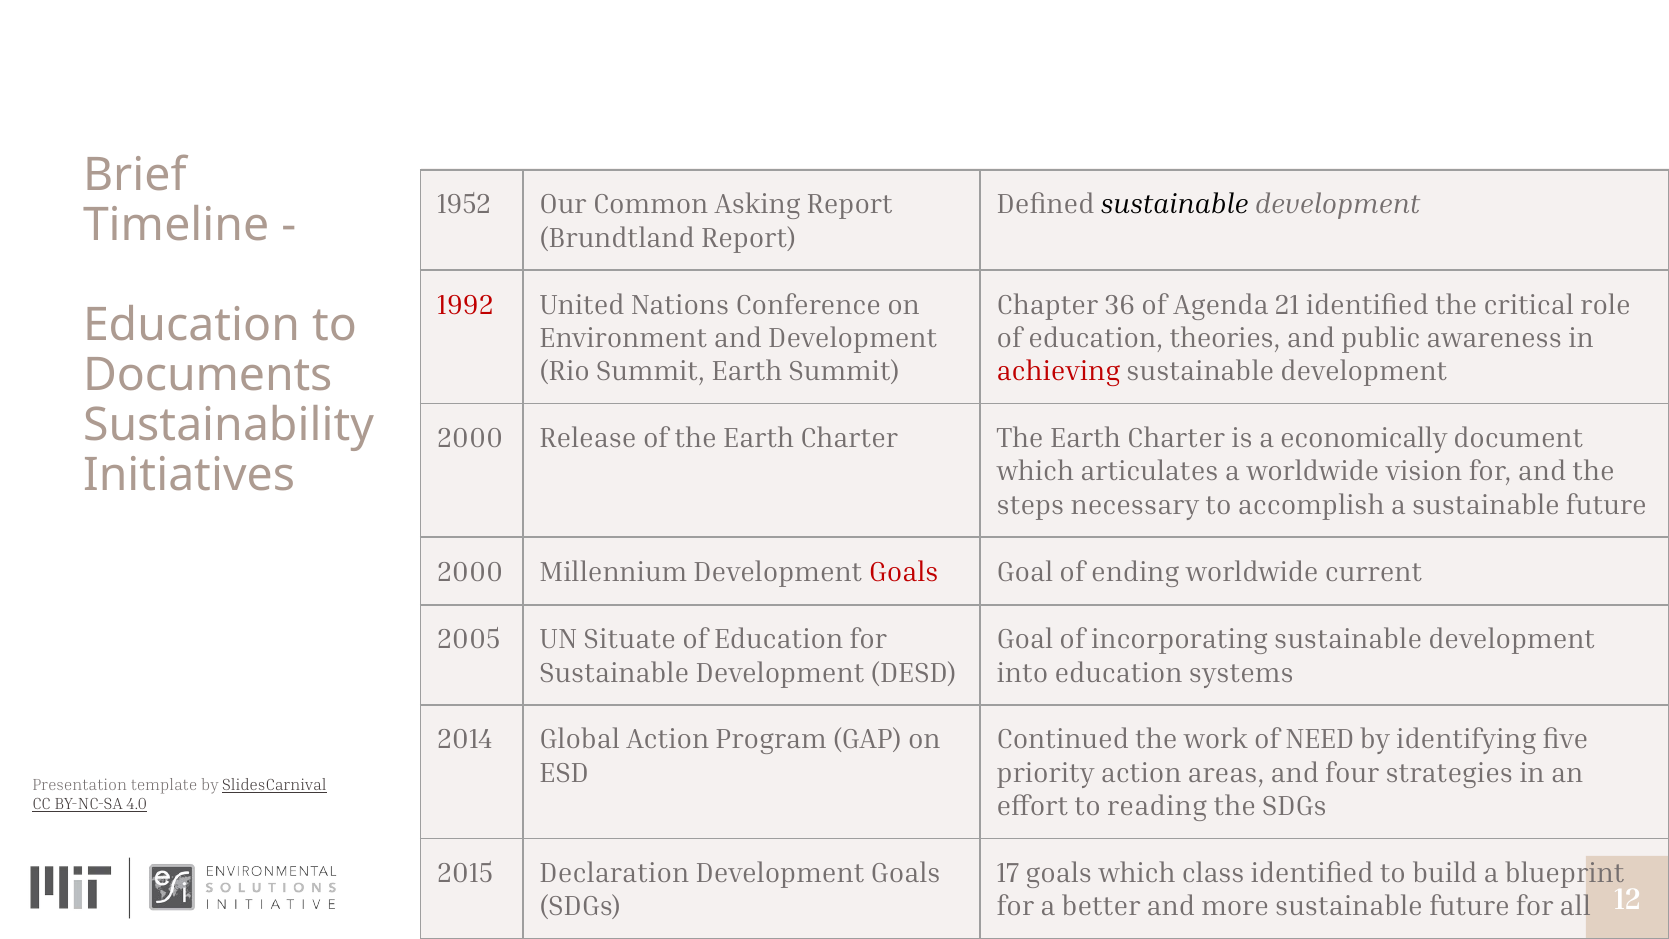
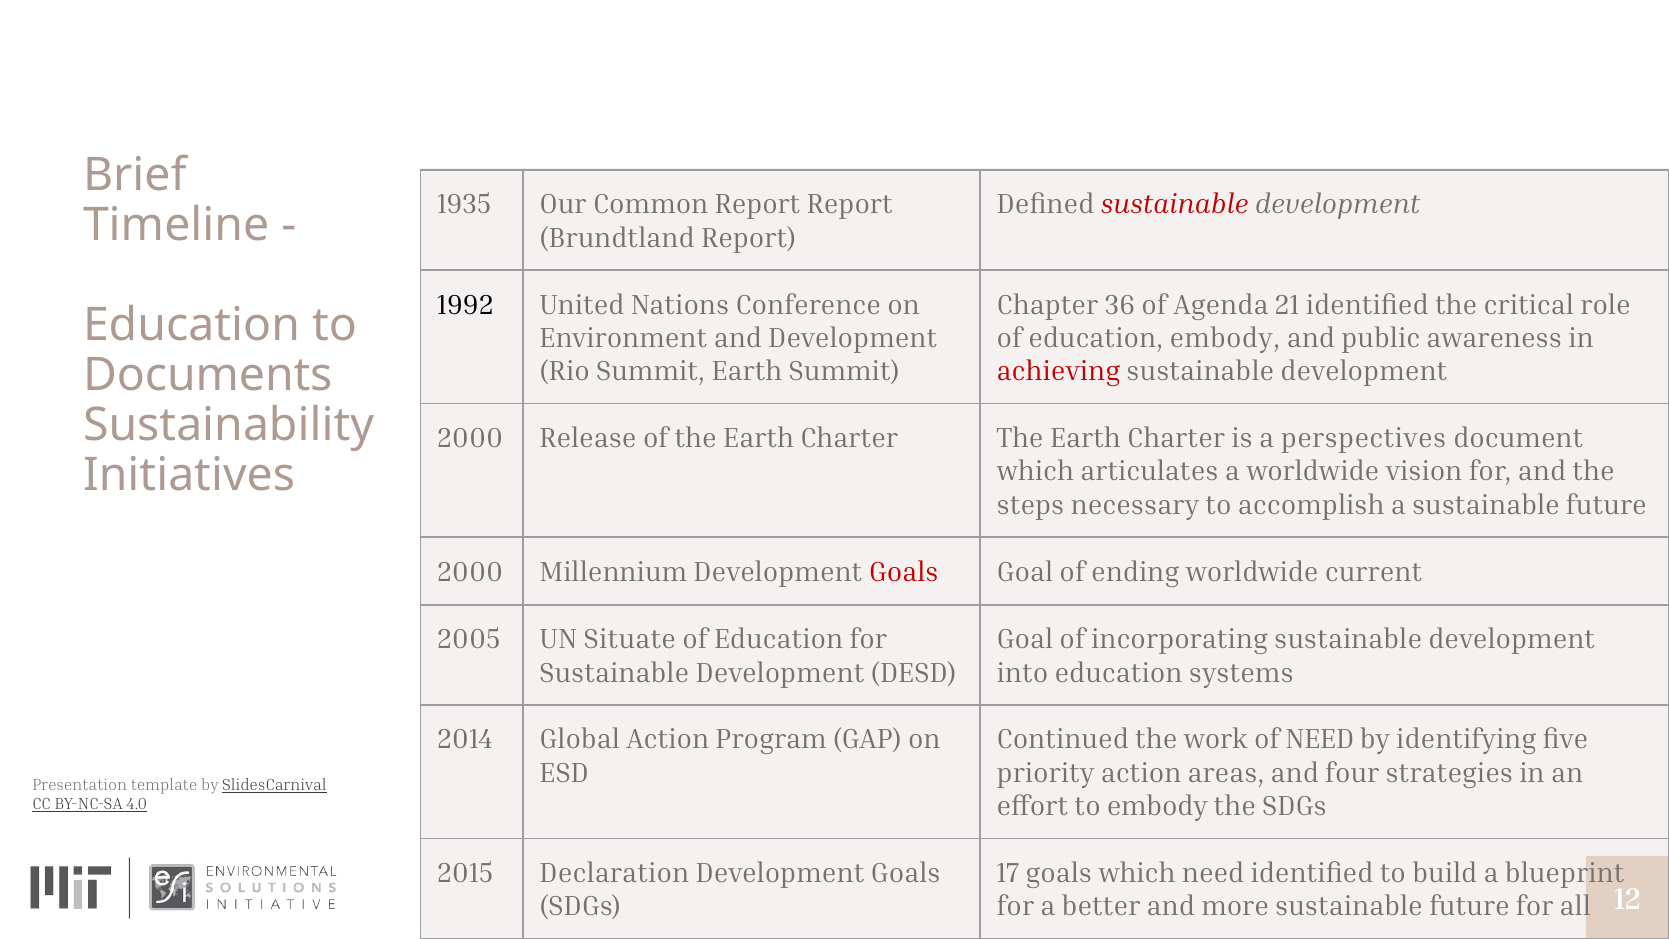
1952: 1952 -> 1935 (464, 205)
Common Asking: Asking -> Report (758, 205)
sustainable colour: black -> red (1175, 205)
1992 colour: red -> black (466, 305)
education theories: theories -> embody (1225, 338)
economically: economically -> perspectives (1364, 438)
to reading: reading -> embody (1157, 806)
which class: class -> need (1213, 873)
